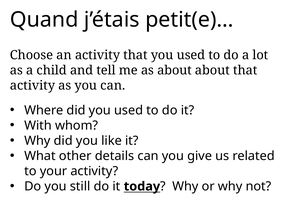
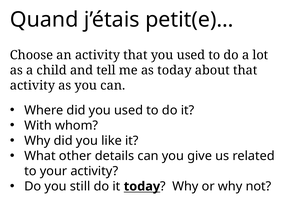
as about: about -> today (174, 70)
